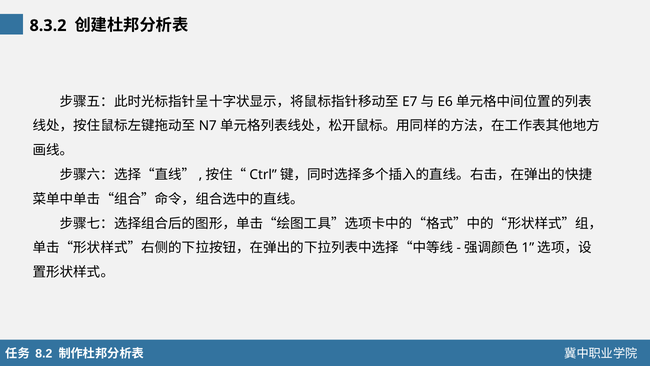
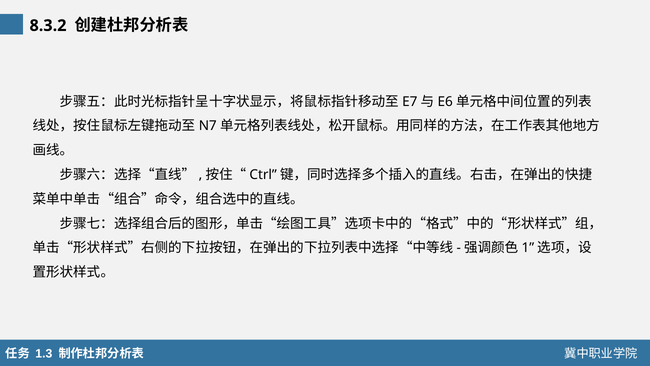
8.2: 8.2 -> 1.3 (44, 353)
